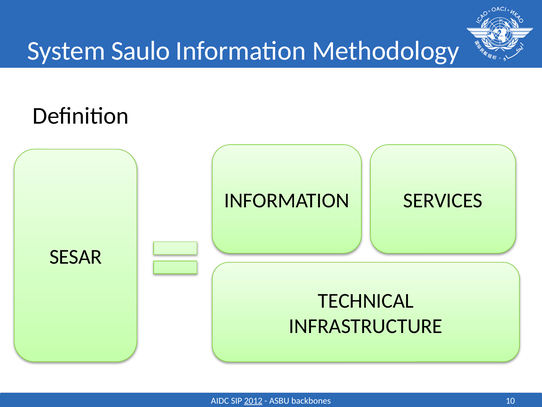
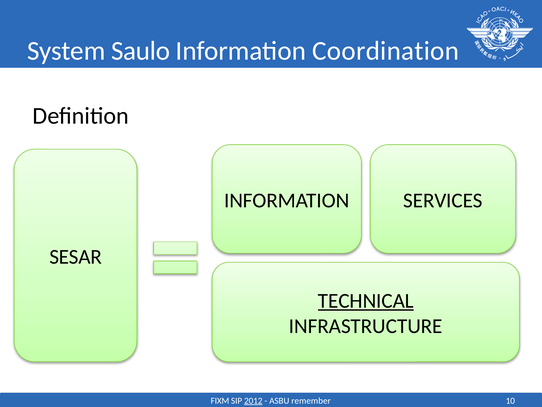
Methodology: Methodology -> Coordination (386, 51)
TECHNICAL underline: none -> present (366, 300)
AIDC: AIDC -> FIXM (220, 400)
backbones: backbones -> remember (311, 400)
